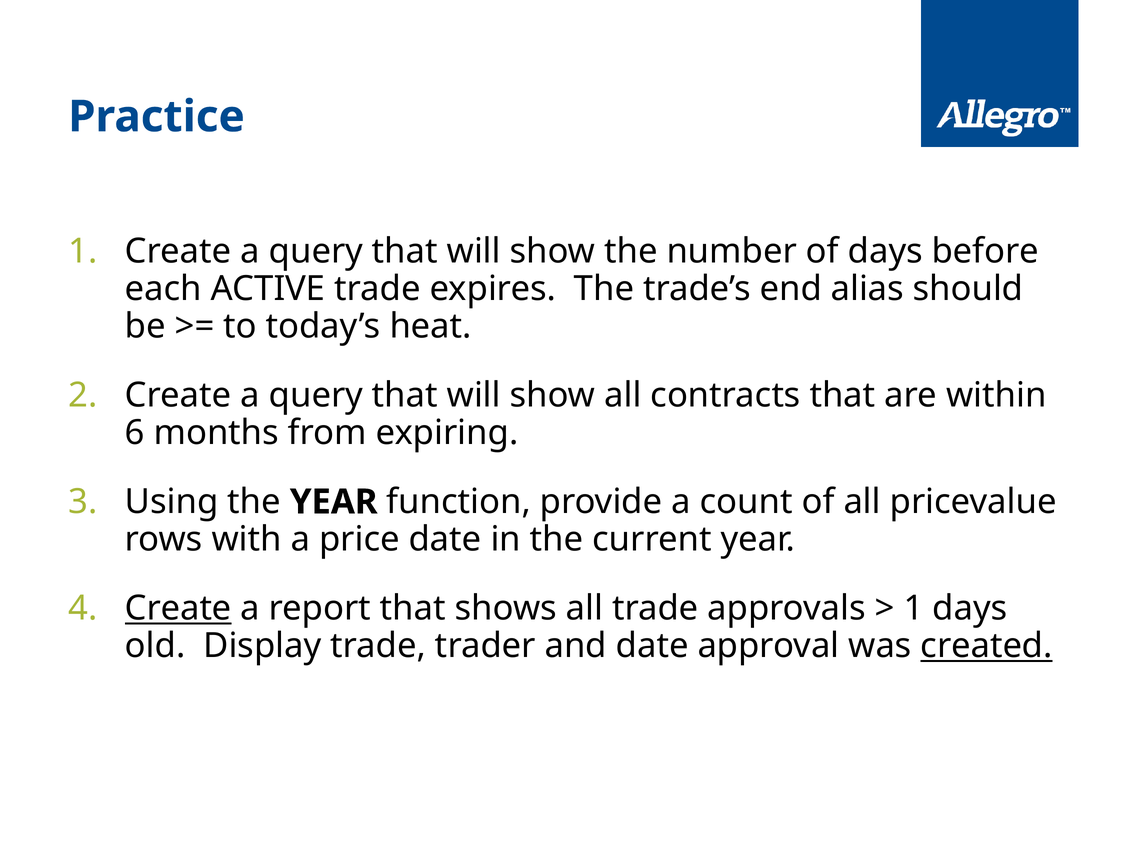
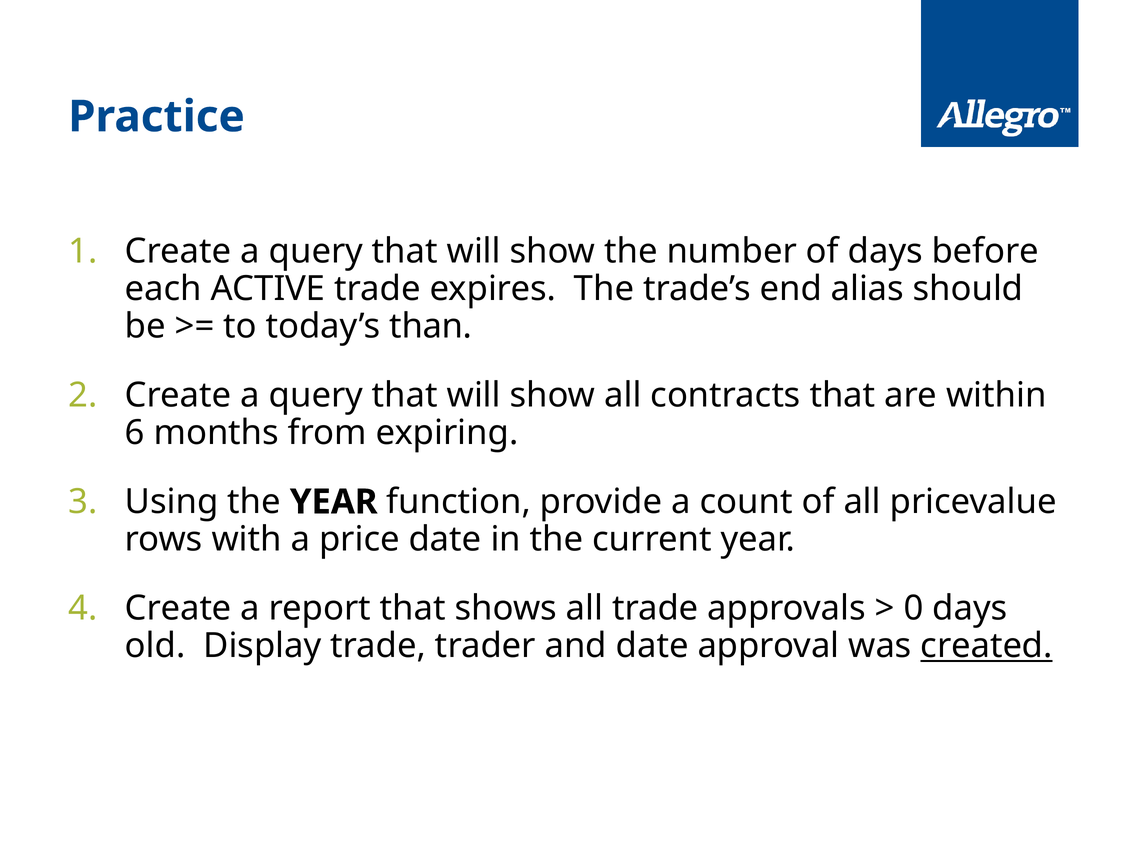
heat: heat -> than (431, 326)
Create underline: present -> none (178, 608)
1: 1 -> 0 (914, 608)
